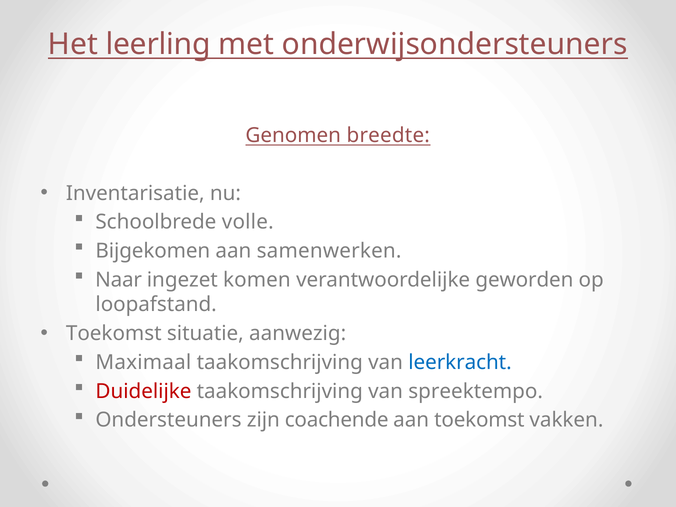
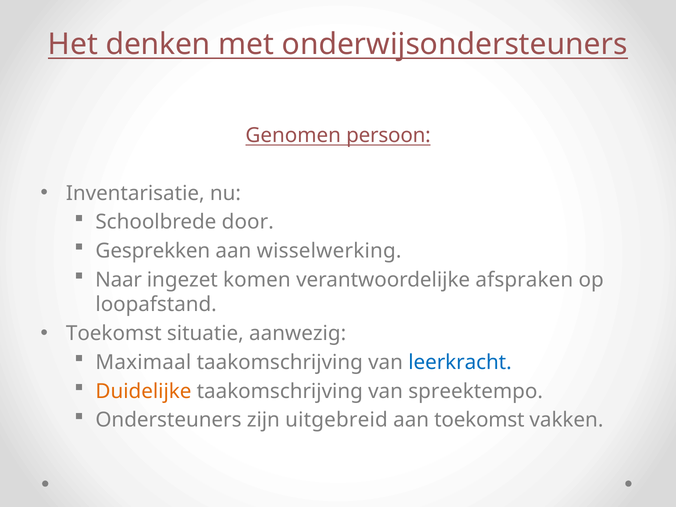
leerling: leerling -> denken (158, 45)
breedte: breedte -> persoon (388, 135)
volle: volle -> door (248, 222)
Bijgekomen: Bijgekomen -> Gesprekken (153, 251)
samenwerken: samenwerken -> wisselwerking (329, 251)
geworden: geworden -> afspraken (524, 280)
Duidelijke colour: red -> orange (143, 391)
coachende: coachende -> uitgebreid (336, 420)
